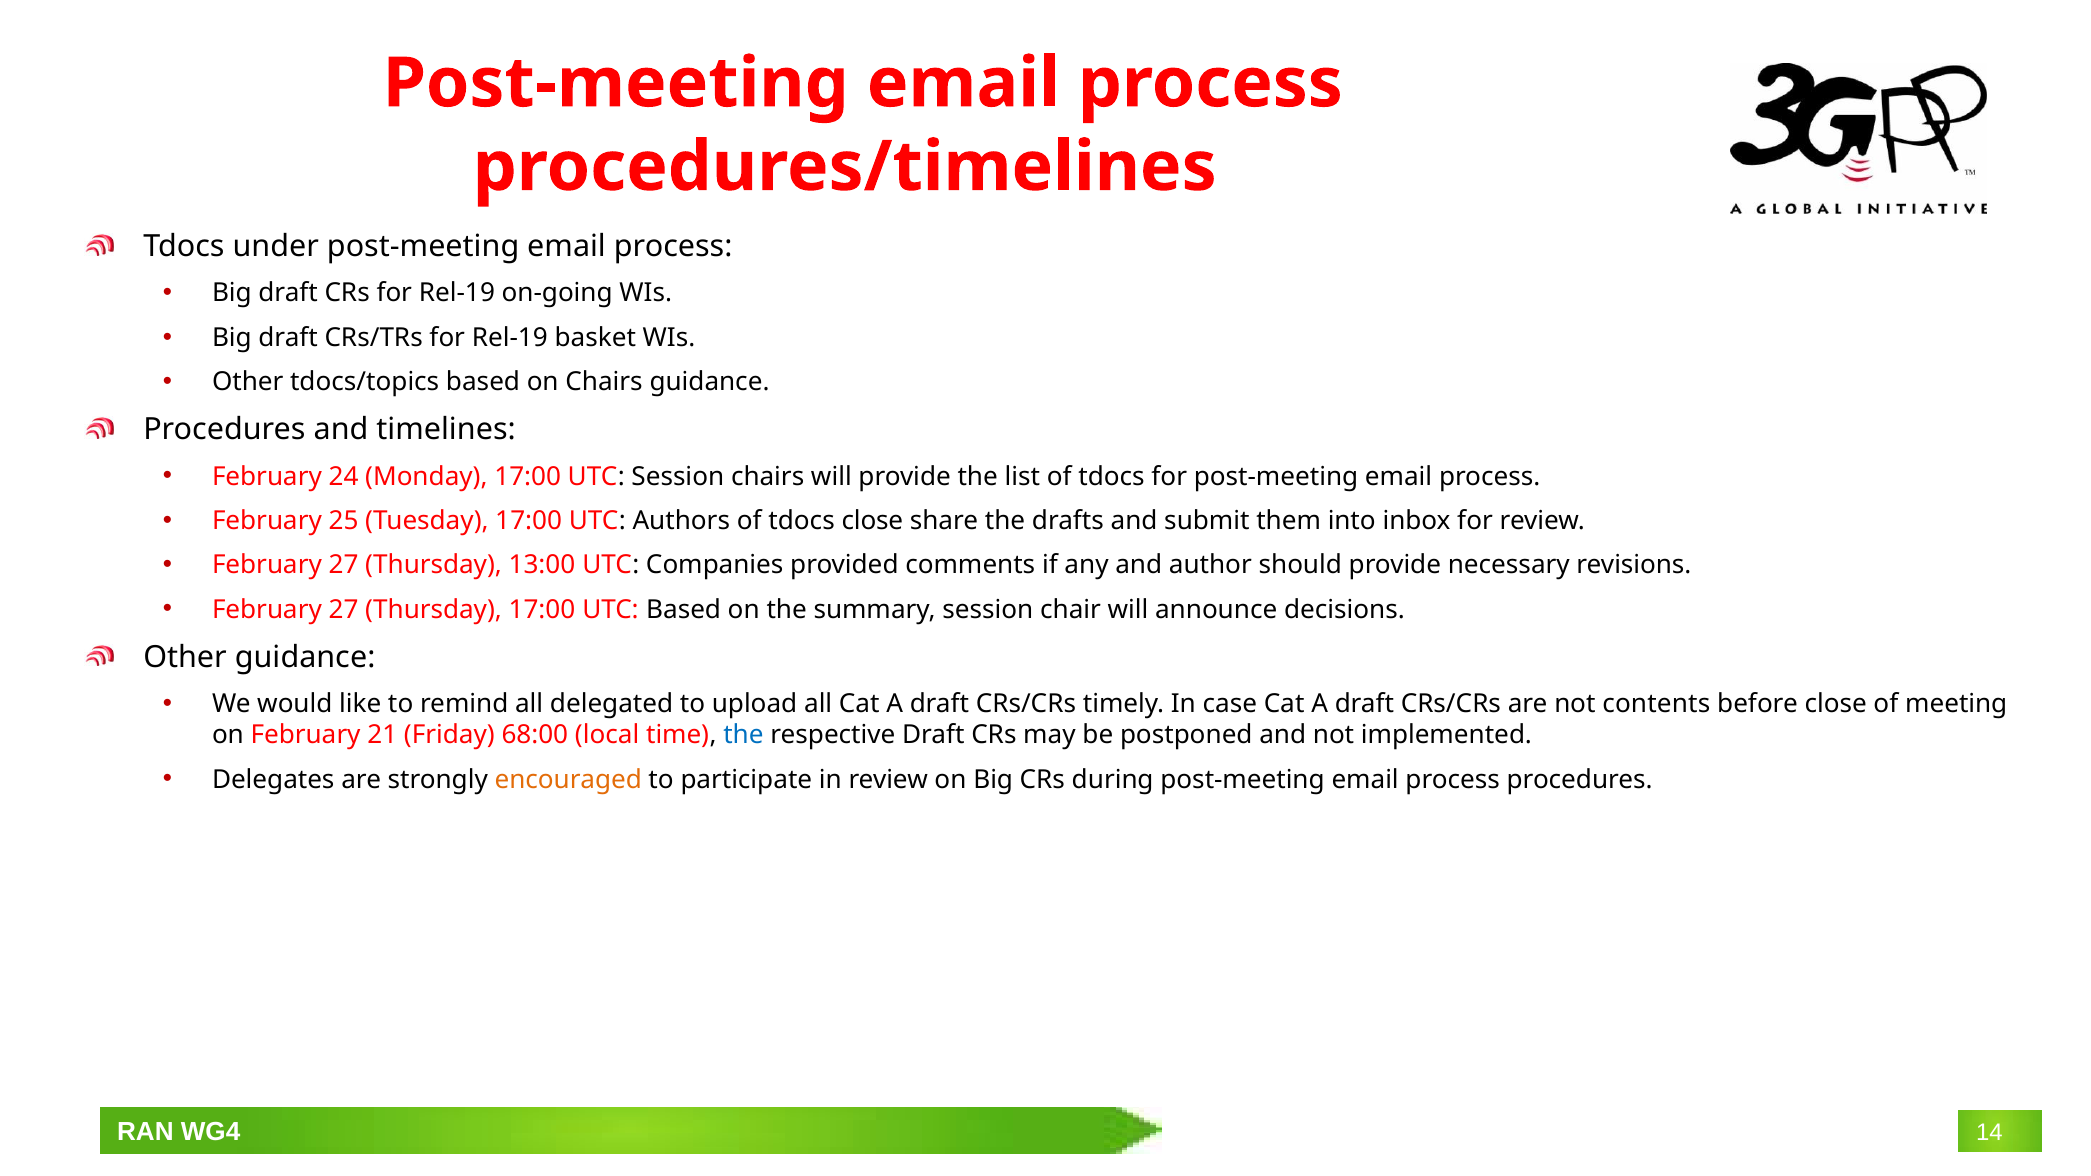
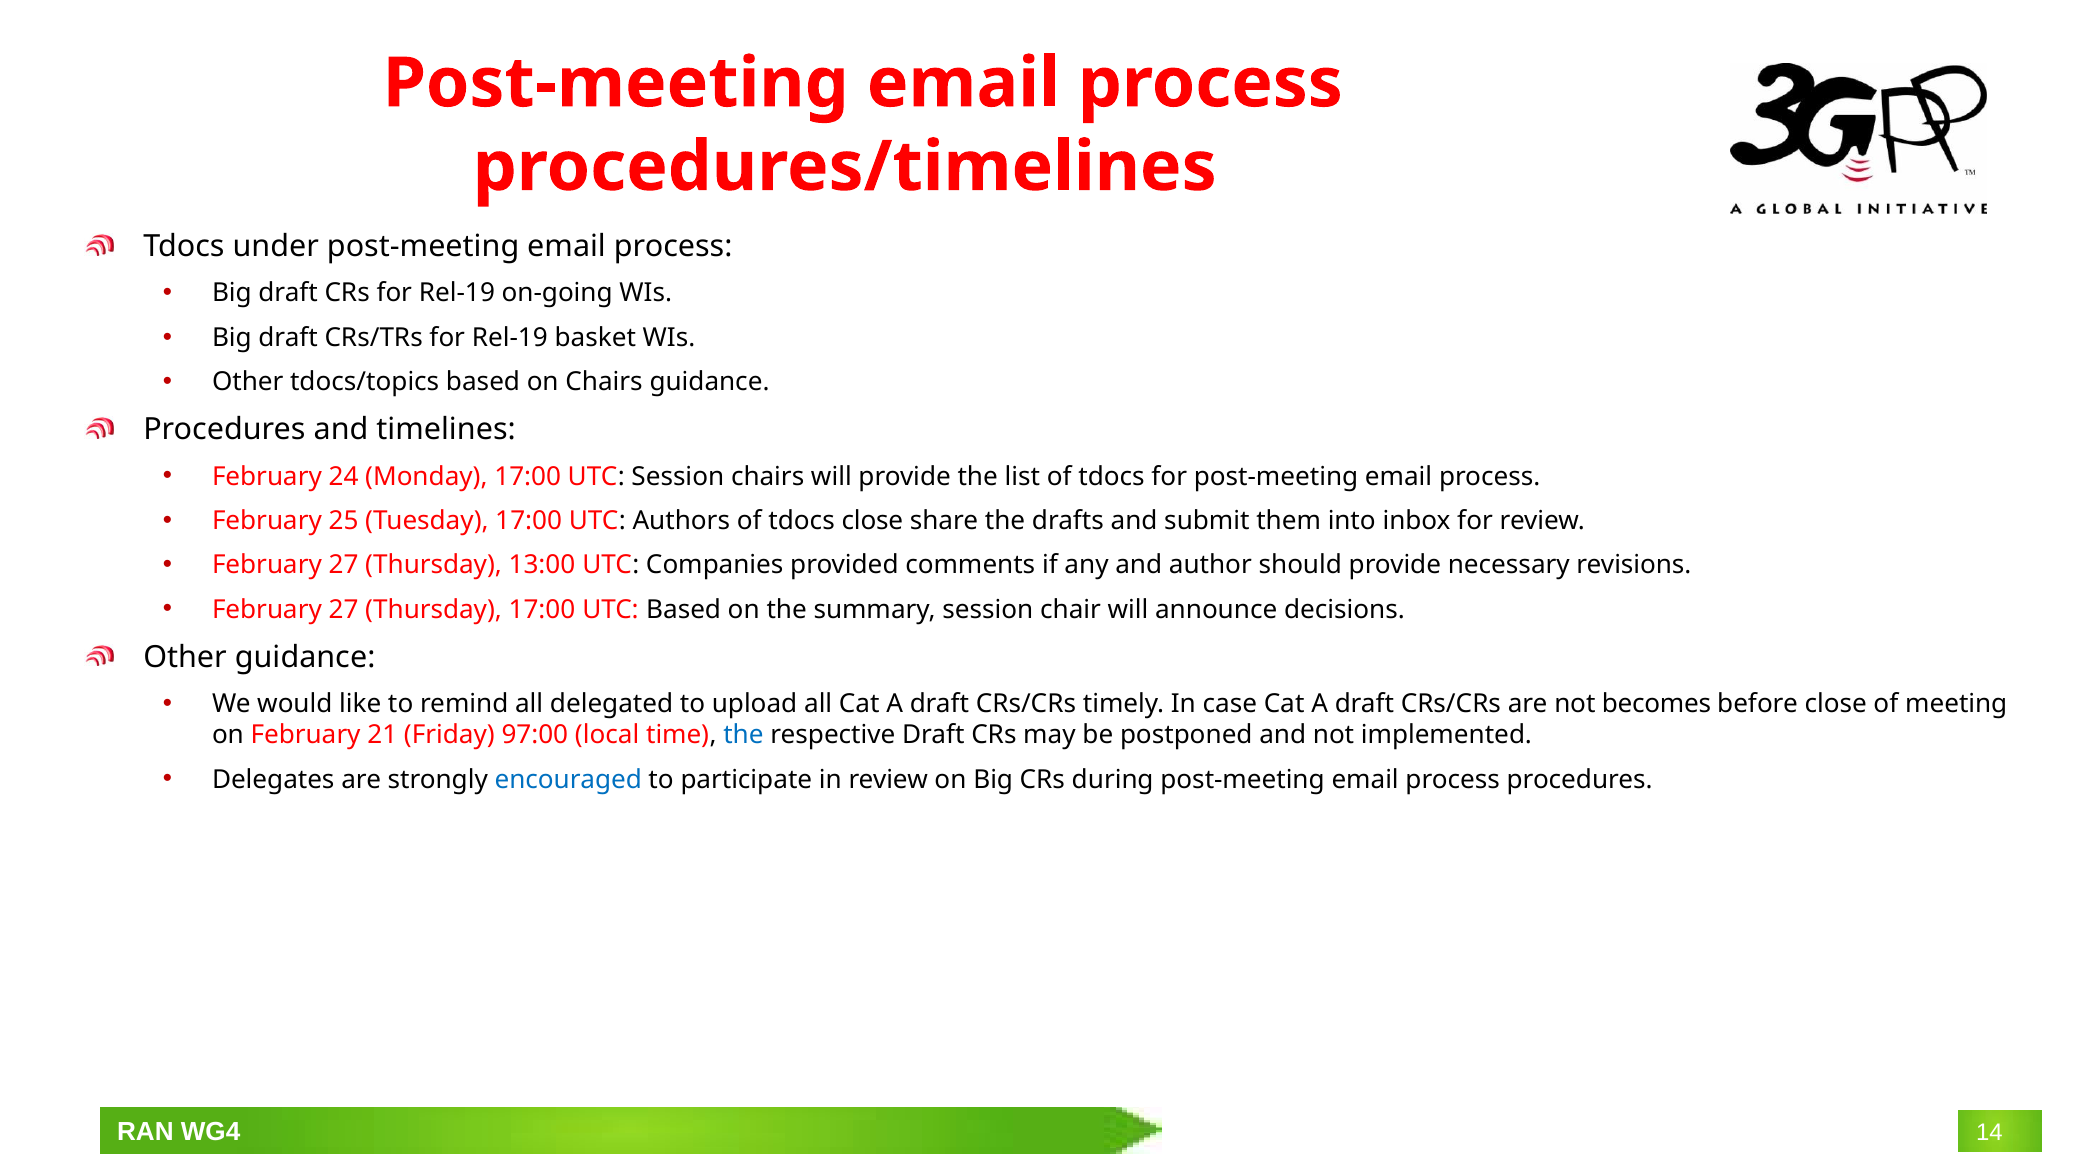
contents: contents -> becomes (1656, 704)
68:00: 68:00 -> 97:00 (535, 735)
encouraged colour: orange -> blue (568, 780)
